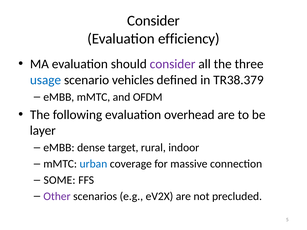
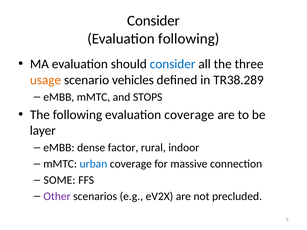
Evaluation efficiency: efficiency -> following (189, 39)
consider colour: purple -> blue (173, 64)
usage colour: blue -> orange (45, 80)
TR38.379: TR38.379 -> TR38.289 (238, 80)
OFDM: OFDM -> STOPS (148, 97)
evaluation overhead: overhead -> coverage (189, 115)
target: target -> factor (123, 148)
